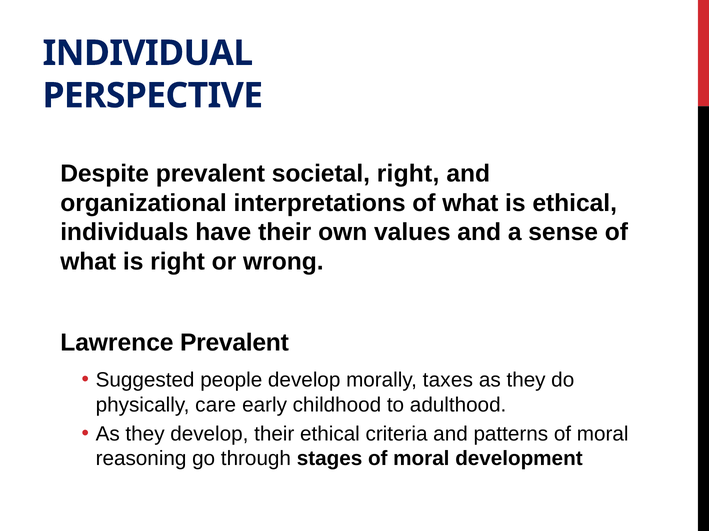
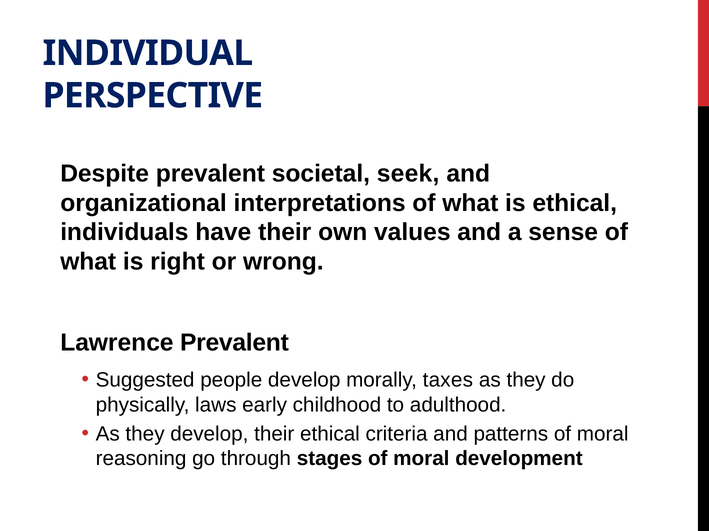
societal right: right -> seek (408, 174)
care: care -> laws (216, 405)
